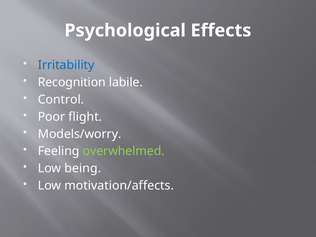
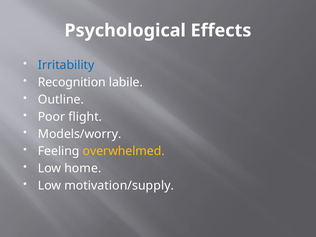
Control: Control -> Outline (61, 100)
overwhelmed colour: light green -> yellow (124, 151)
being: being -> home (83, 168)
motivation/affects: motivation/affects -> motivation/supply (119, 186)
